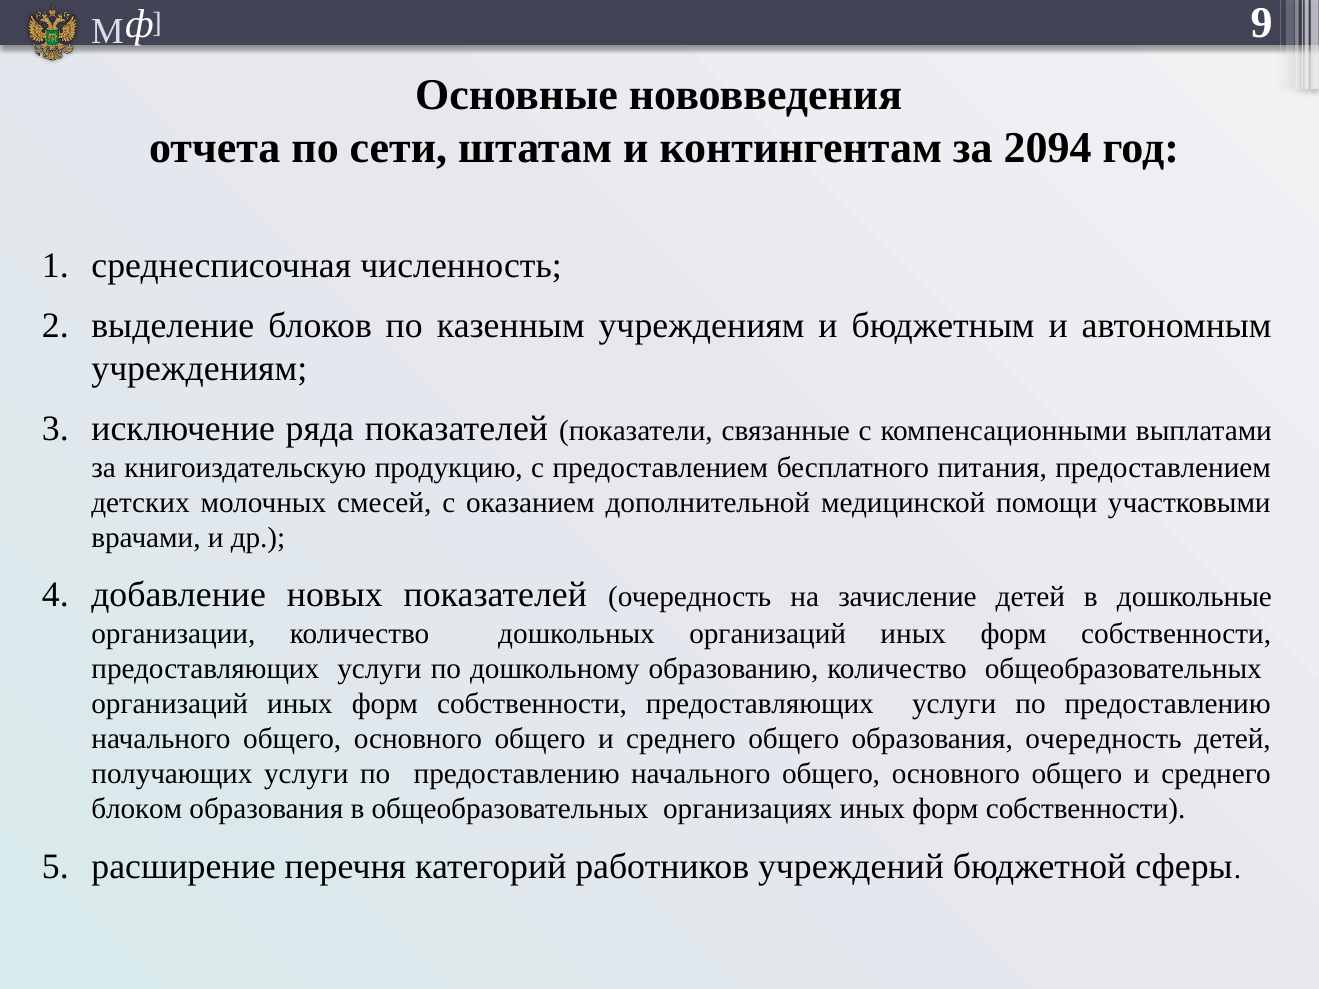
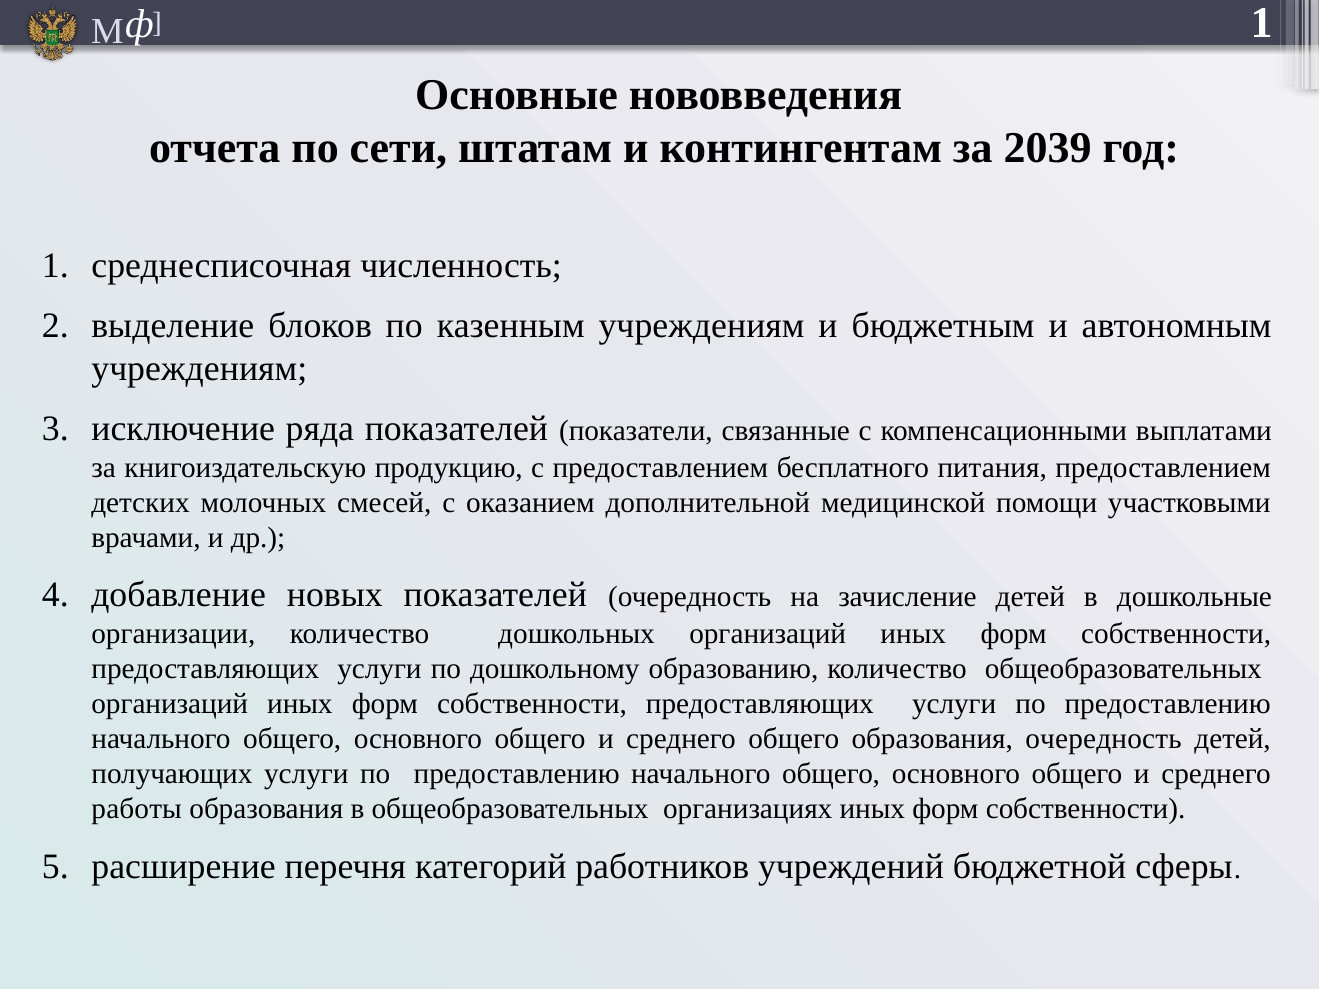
9: 9 -> 1 (1262, 23)
2094: 2094 -> 2039 (1048, 148)
блоком: блоком -> работы (137, 809)
